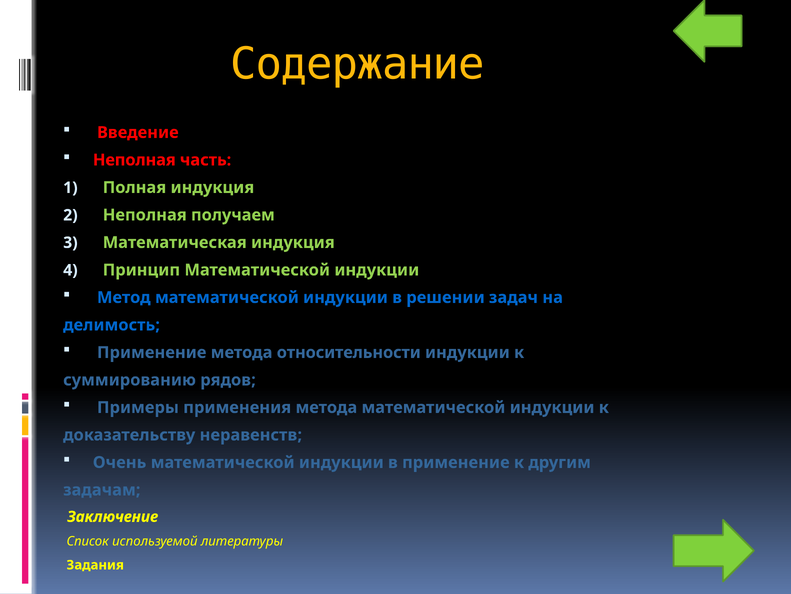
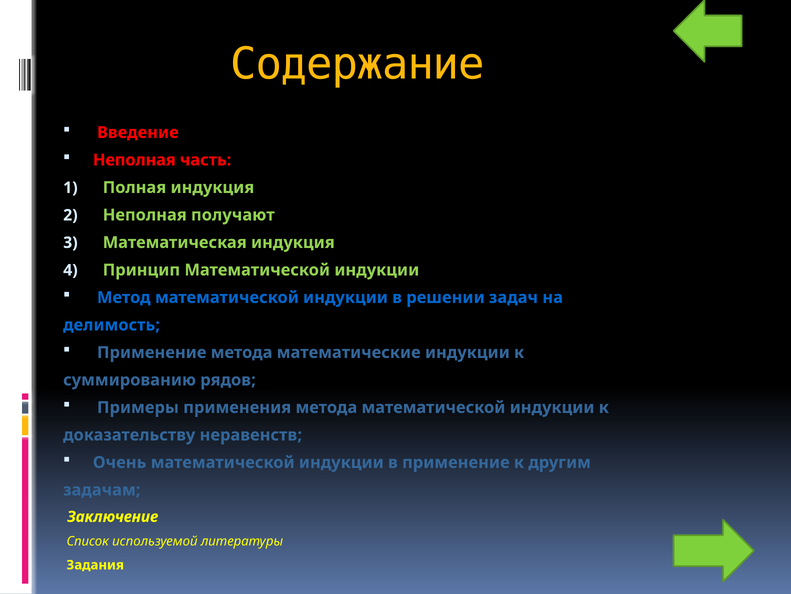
получаем: получаем -> получают (233, 215)
относительности: относительности -> математические (349, 352)
